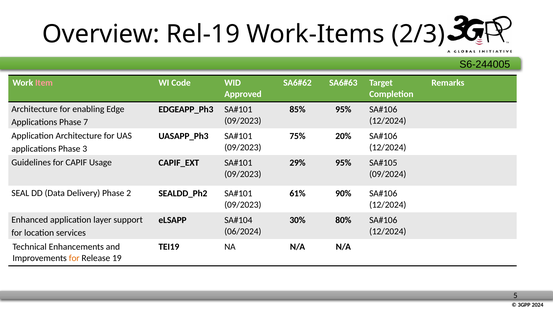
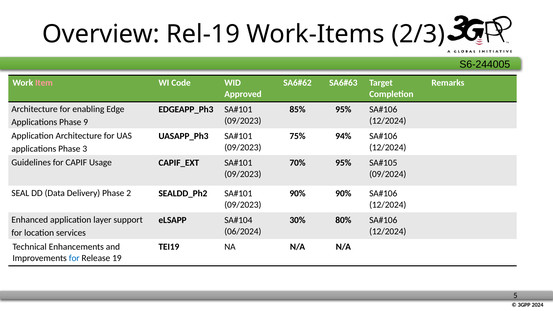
7: 7 -> 9 (86, 122)
20%: 20% -> 94% (343, 136)
29%: 29% -> 70% (297, 163)
61%: 61% -> 90% (297, 194)
for colour: orange -> blue (74, 258)
